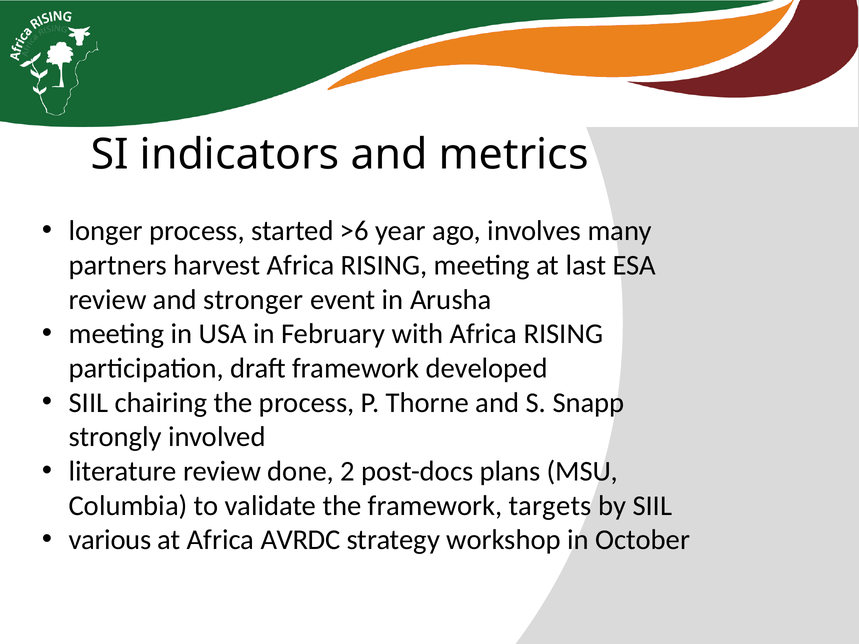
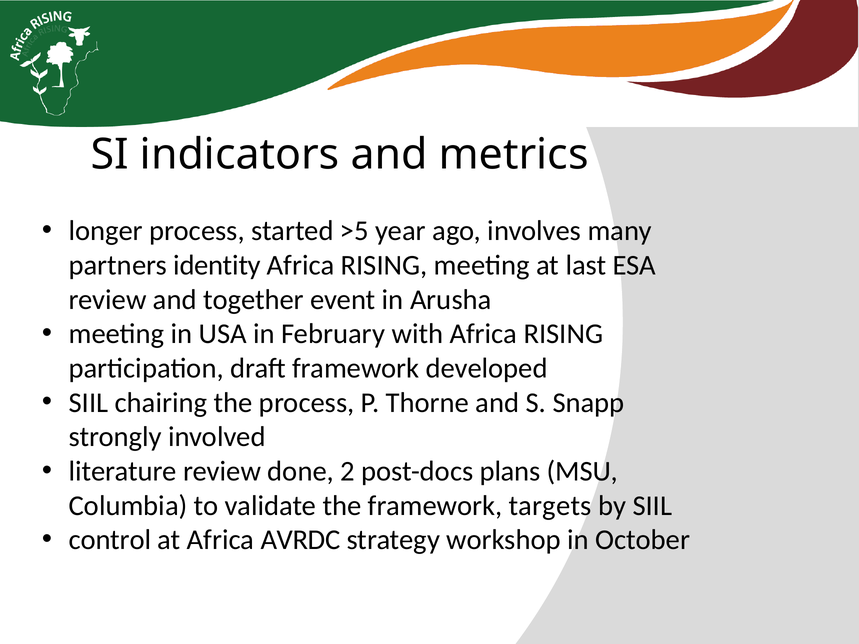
>6: >6 -> >5 (354, 231)
harvest: harvest -> identity (217, 265)
stronger: stronger -> together (253, 300)
various: various -> control (110, 540)
